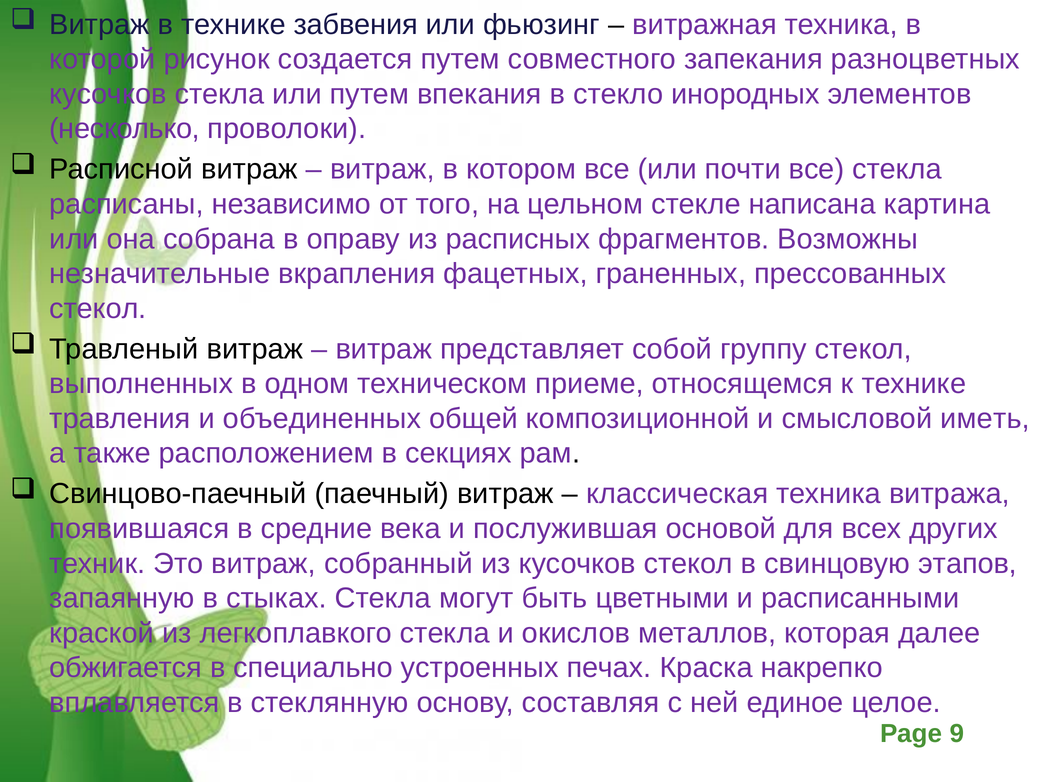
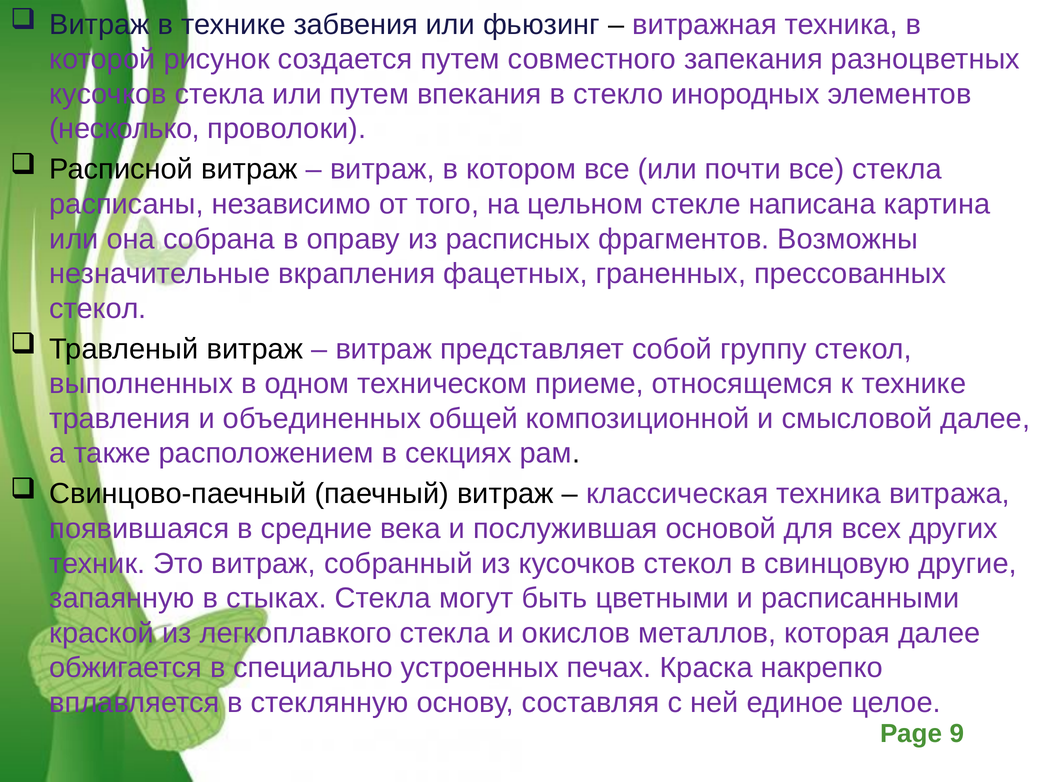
смысловой иметь: иметь -> далее (985, 419)
этапов: этапов -> другие (967, 564)
